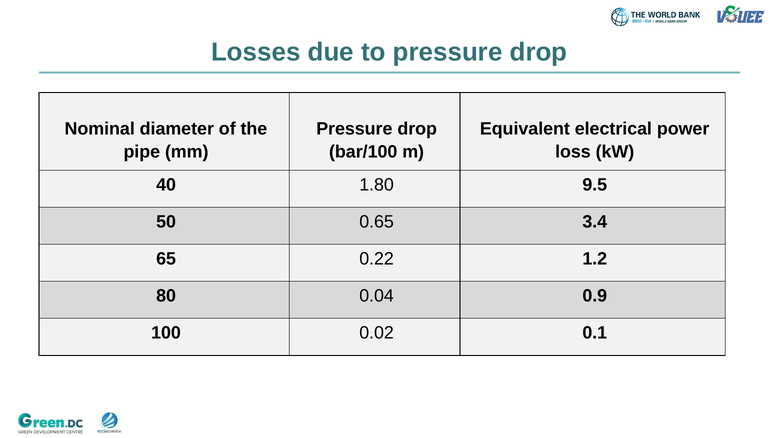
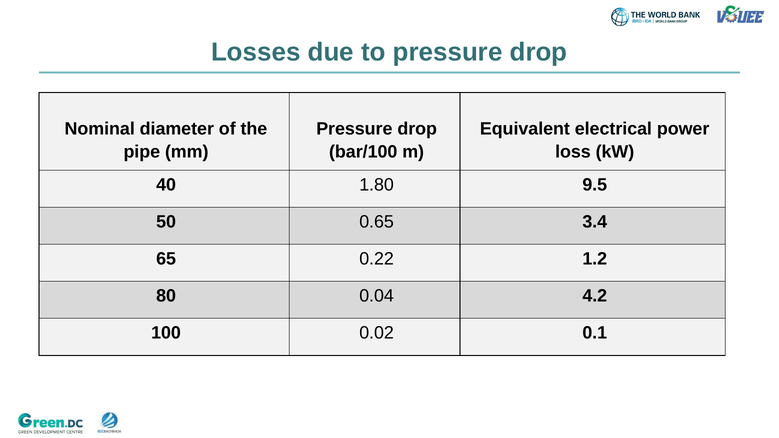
0.9: 0.9 -> 4.2 (595, 296)
